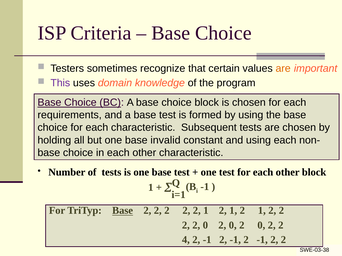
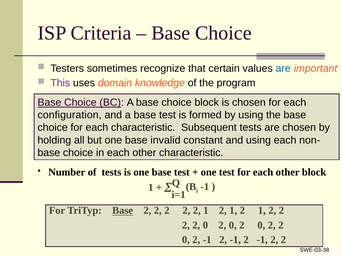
are colour: orange -> blue (283, 69)
requirements: requirements -> configuration (70, 115)
4: 4 -> 0 (186, 240)
